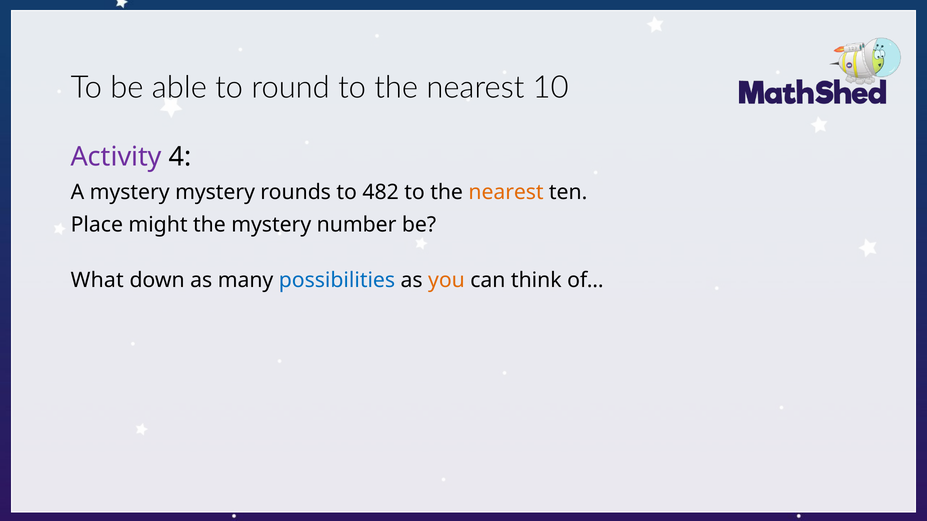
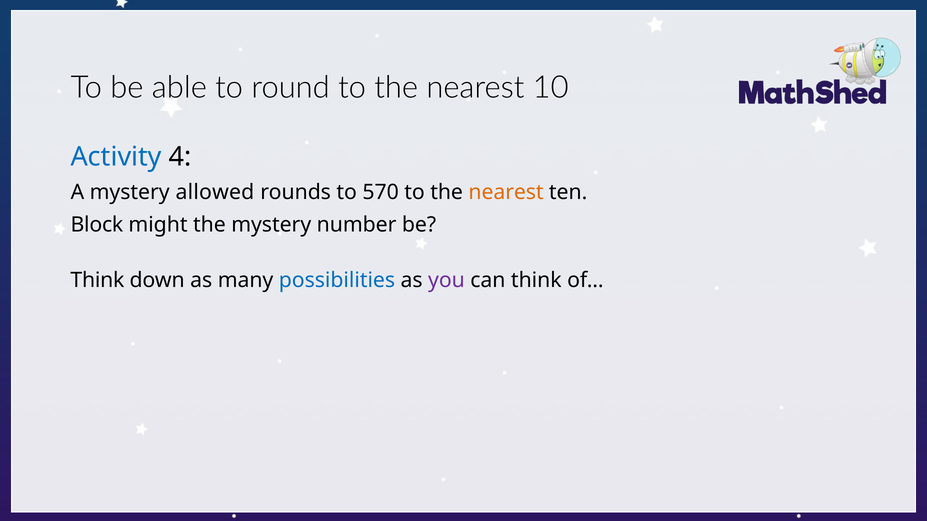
Activity colour: purple -> blue (116, 157)
mystery mystery: mystery -> allowed (215, 192)
482: 482 -> 570 (381, 192)
Place: Place -> Block (97, 225)
What: What -> Think (97, 281)
you colour: orange -> purple (446, 281)
